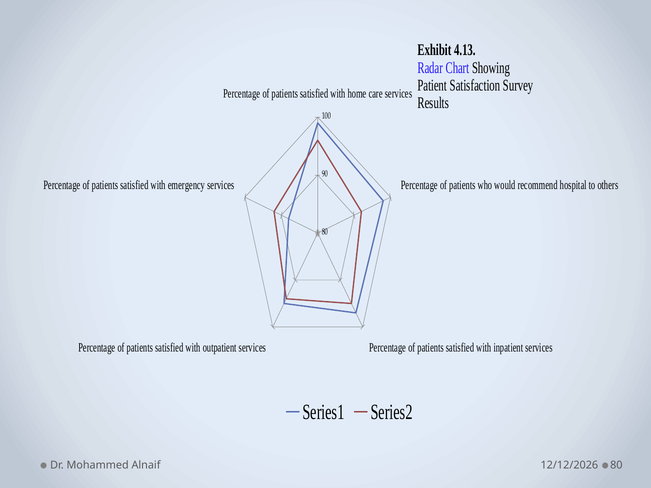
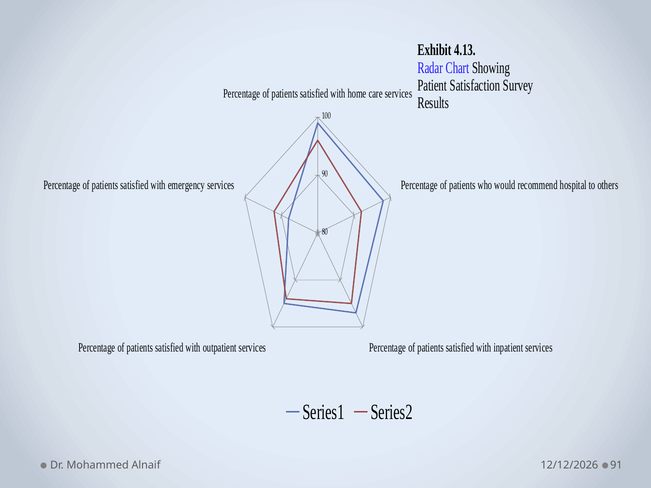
Alnaif 80: 80 -> 91 (616, 465)
